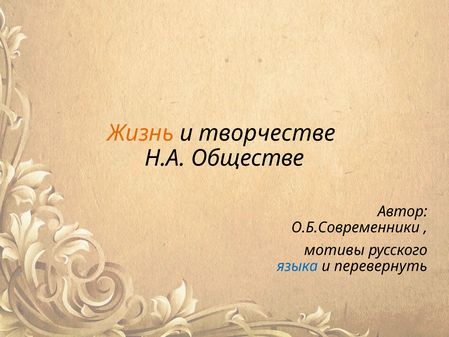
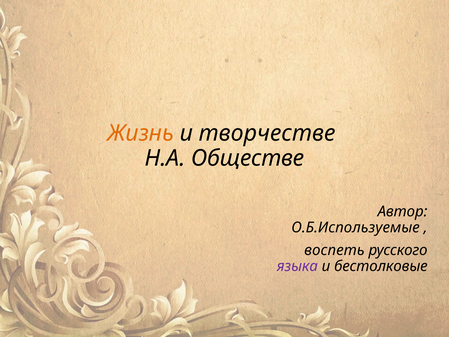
О.Б.Современники: О.Б.Современники -> О.Б.Используемые (356, 227)
мотивы: мотивы -> воспеть (334, 250)
языка colour: blue -> purple (297, 266)
перевернуть: перевернуть -> бестолковые (381, 266)
